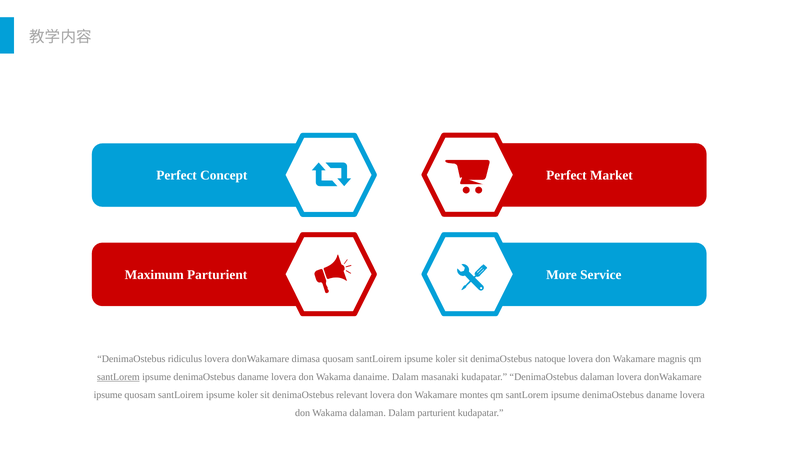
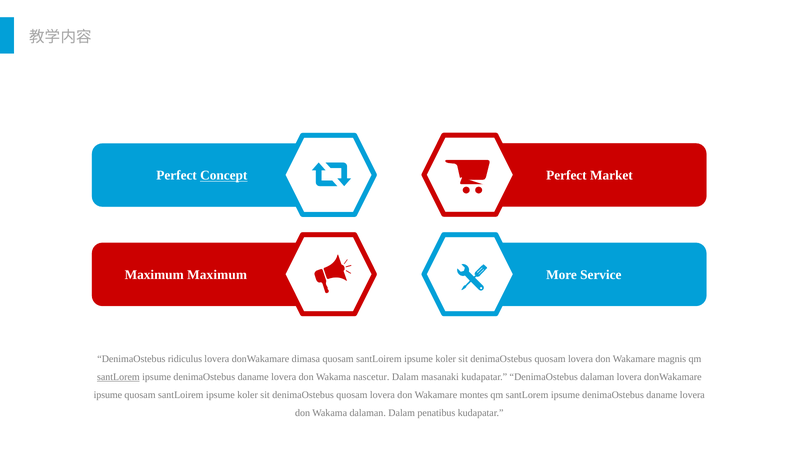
Concept underline: none -> present (224, 175)
Maximum Parturient: Parturient -> Maximum (217, 275)
natoque: natoque -> quosam (550, 359)
danaime: danaime -> nascetur (371, 377)
relevant: relevant -> quosam (352, 395)
Dalam parturient: parturient -> penatibus (436, 413)
